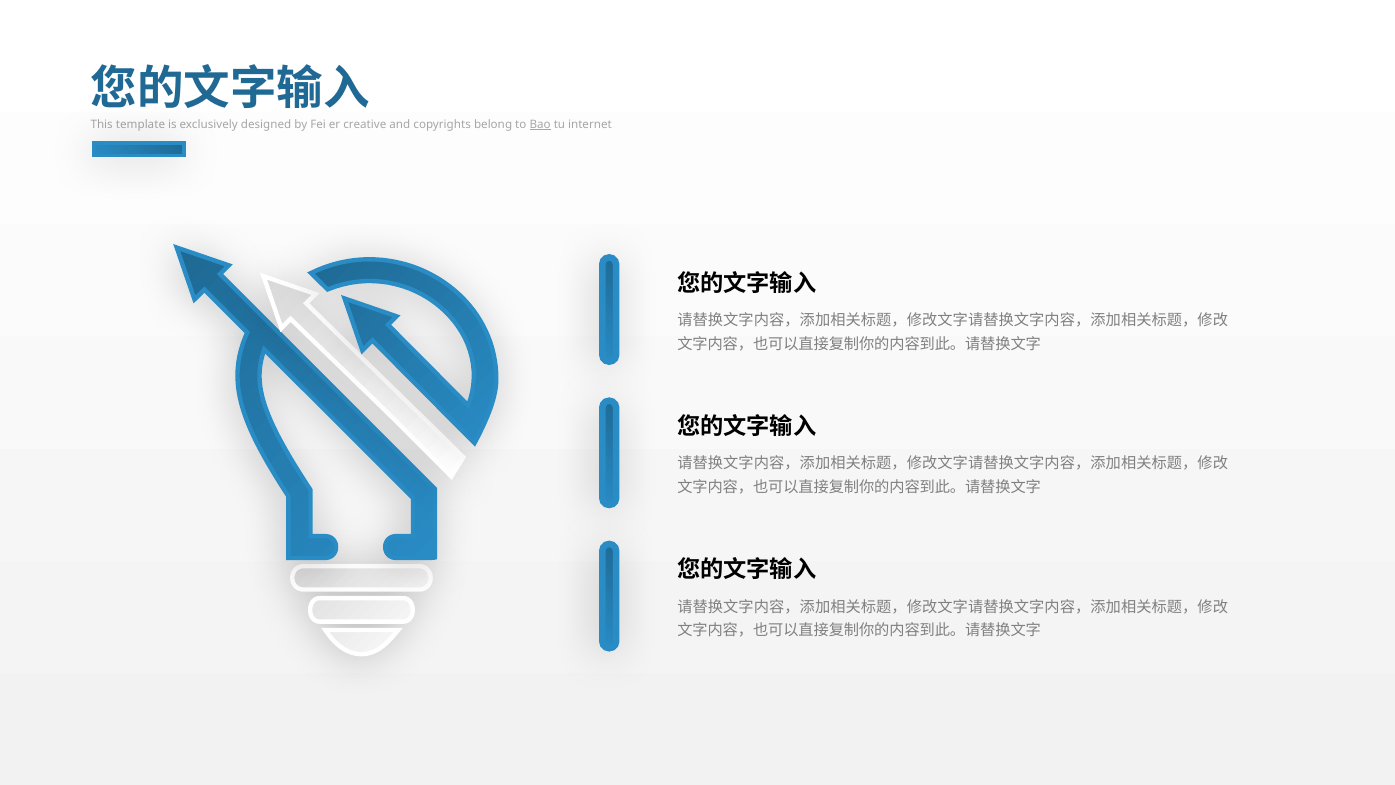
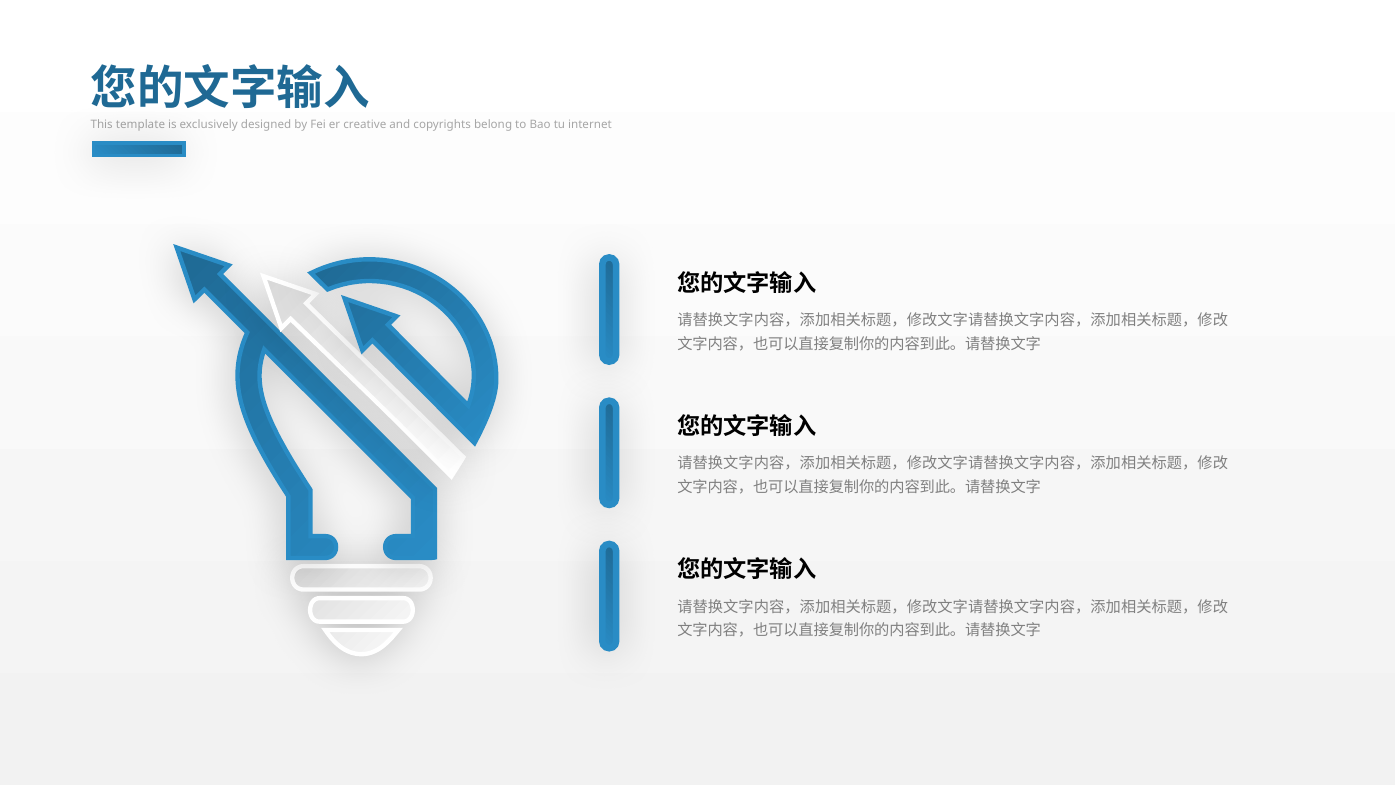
Bao underline: present -> none (540, 125)
